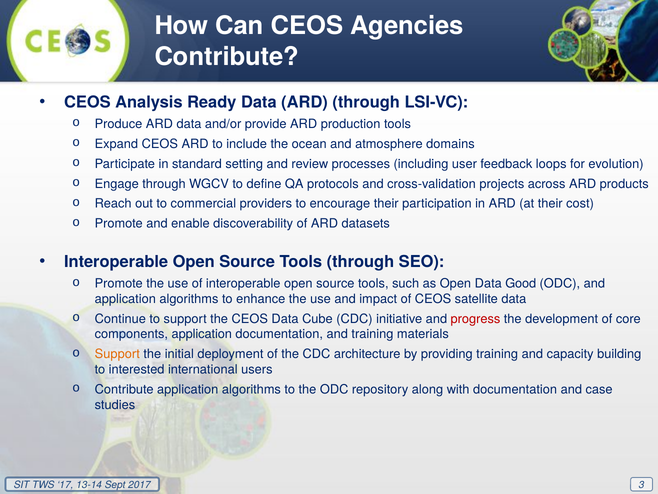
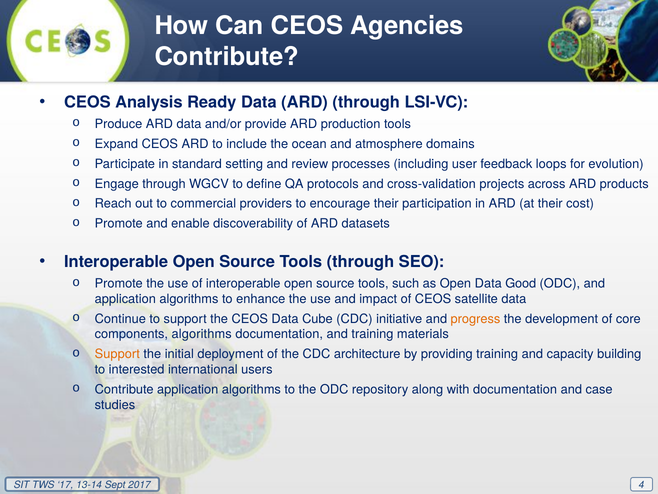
progress colour: red -> orange (475, 319)
components application: application -> algorithms (202, 334)
3: 3 -> 4 (642, 484)
